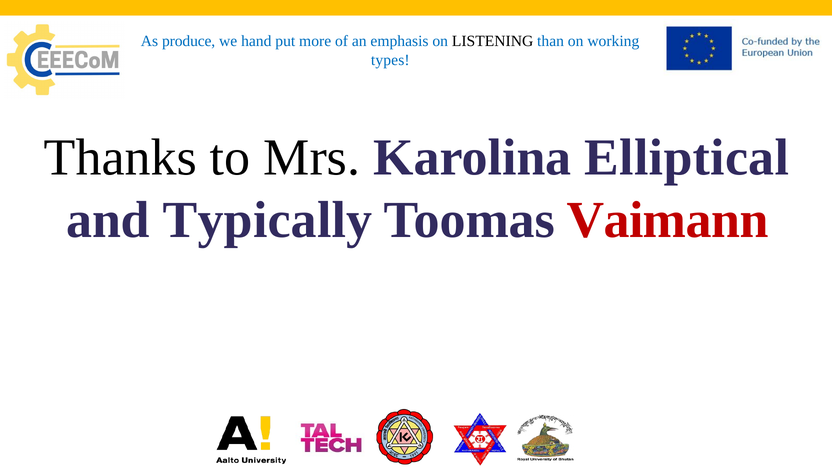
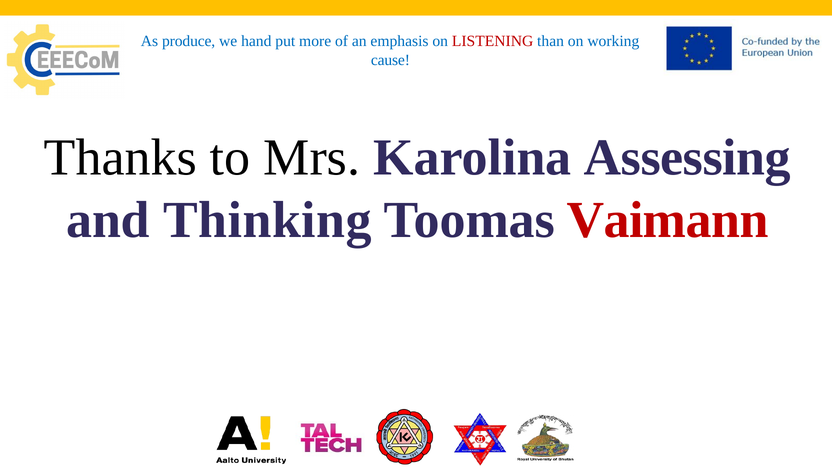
LISTENING colour: black -> red (493, 41)
types: types -> cause (390, 60)
Elliptical: Elliptical -> Assessing (687, 157)
Typically: Typically -> Thinking (267, 220)
